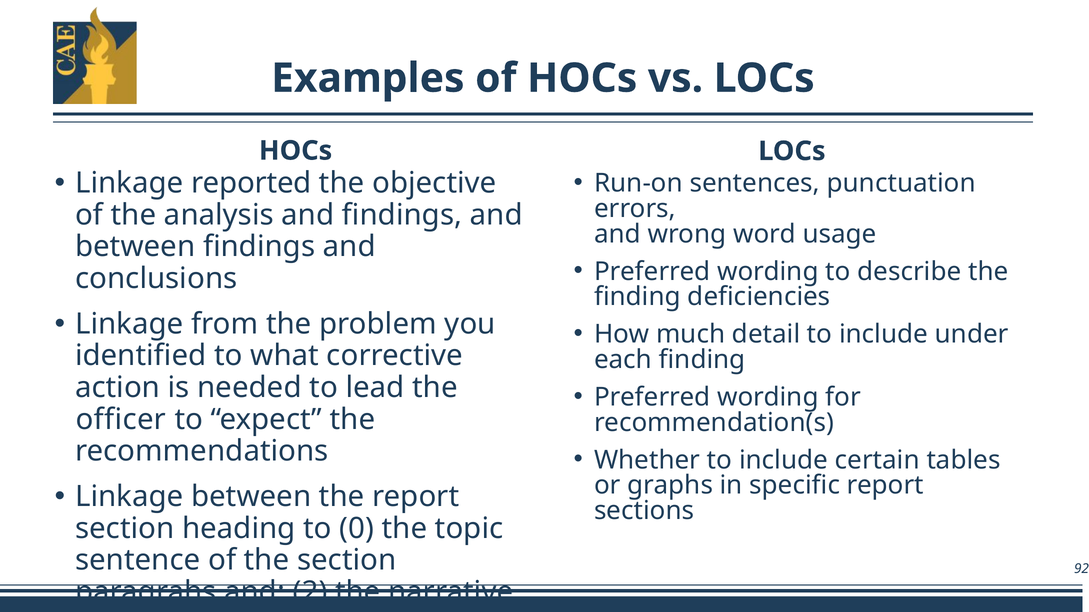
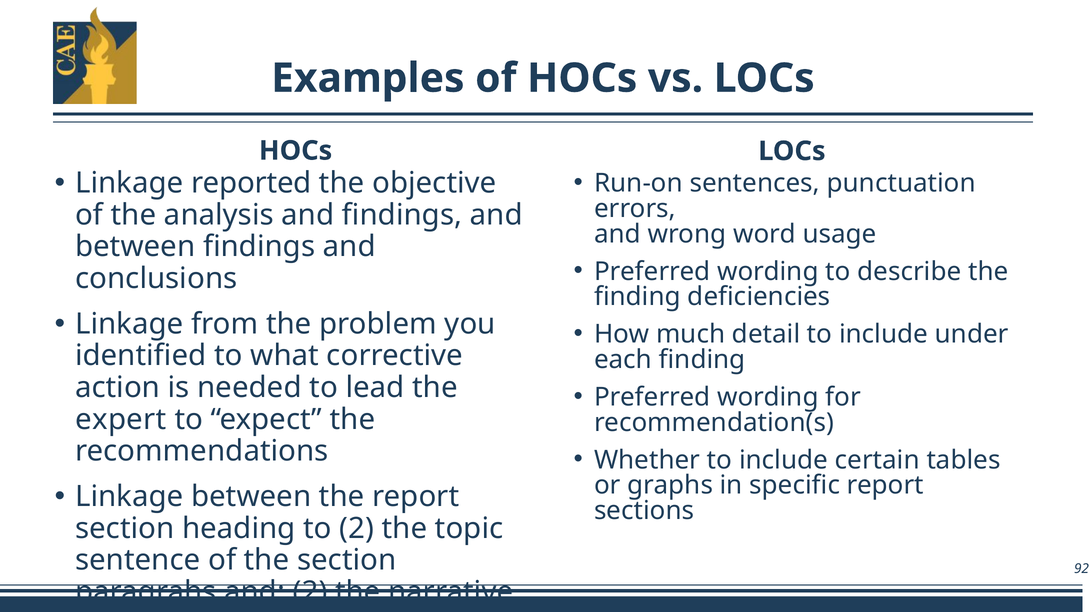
officer: officer -> expert (121, 420)
to 0: 0 -> 2 (357, 529)
